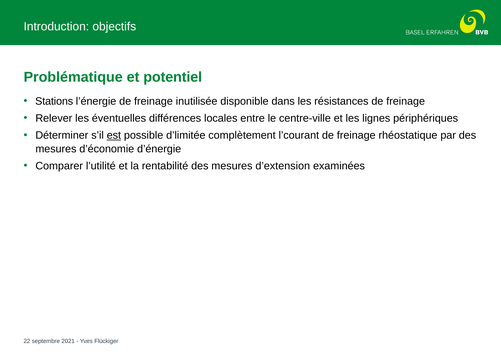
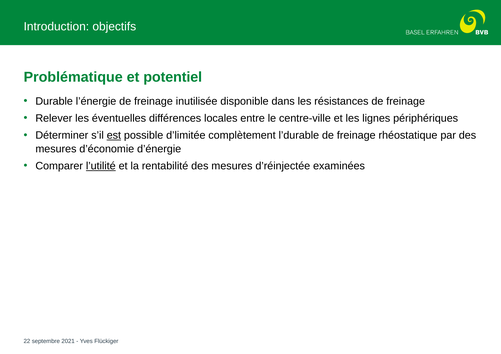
Stations: Stations -> Durable (54, 101)
l’courant: l’courant -> l’durable (299, 136)
l’utilité underline: none -> present (101, 166)
d’extension: d’extension -> d’réinjectée (283, 166)
